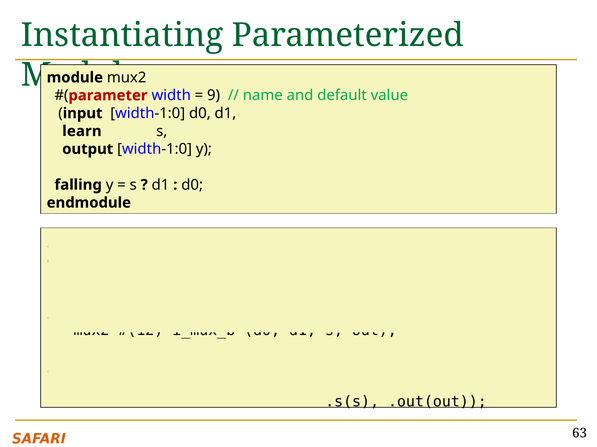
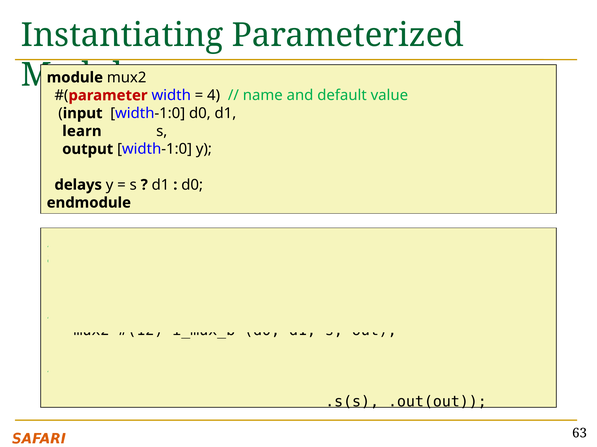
9: 9 -> 4 (214, 96)
falling: falling -> delays (78, 185)
